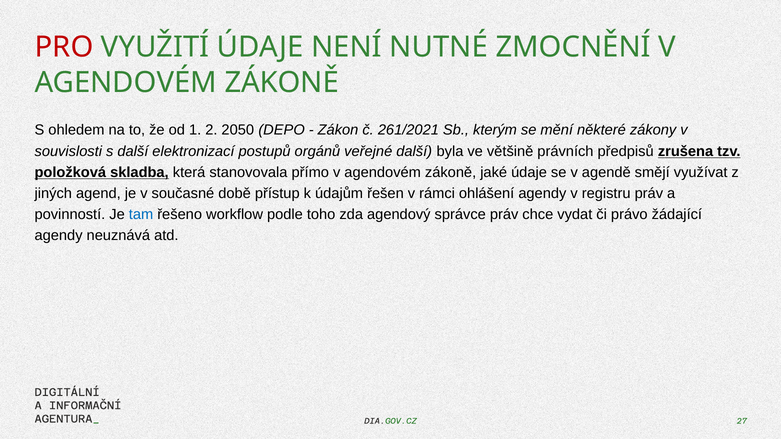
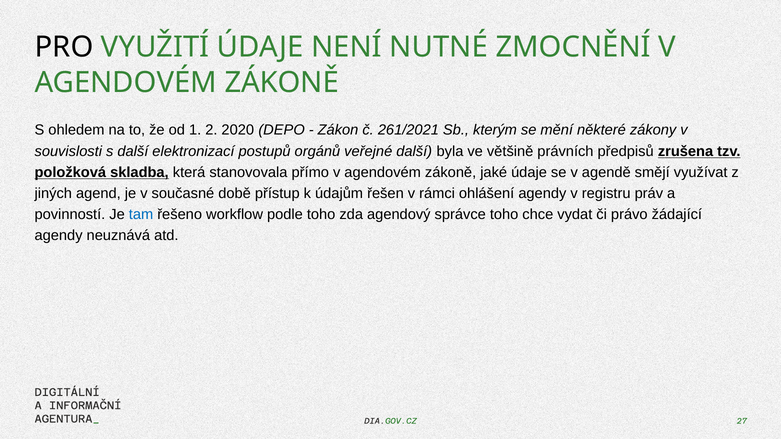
PRO colour: red -> black (64, 47)
2050: 2050 -> 2020 (238, 130)
správce práv: práv -> toho (504, 215)
